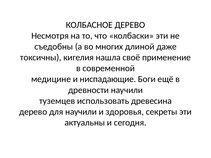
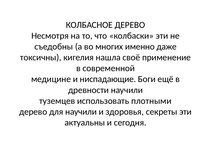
длиной: длиной -> именно (140, 47)
древесина: древесина -> плотными (151, 101)
